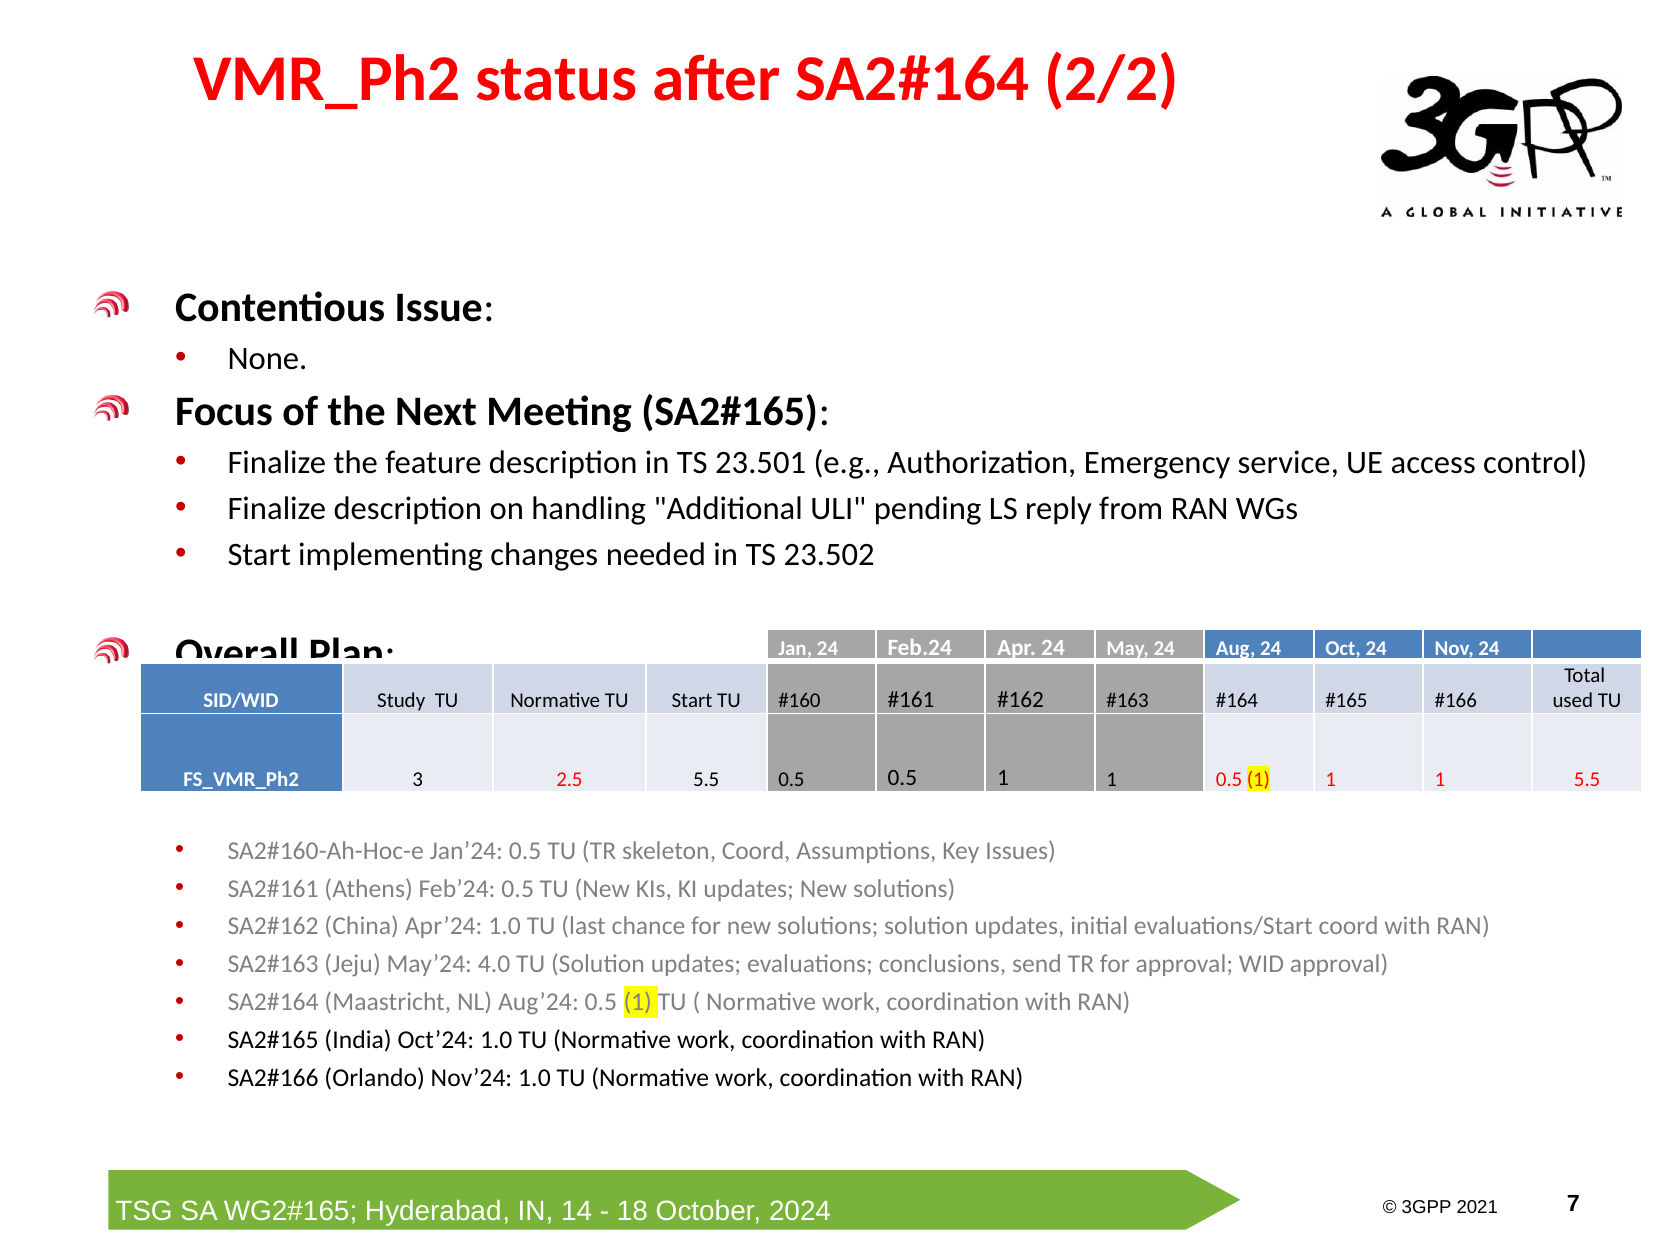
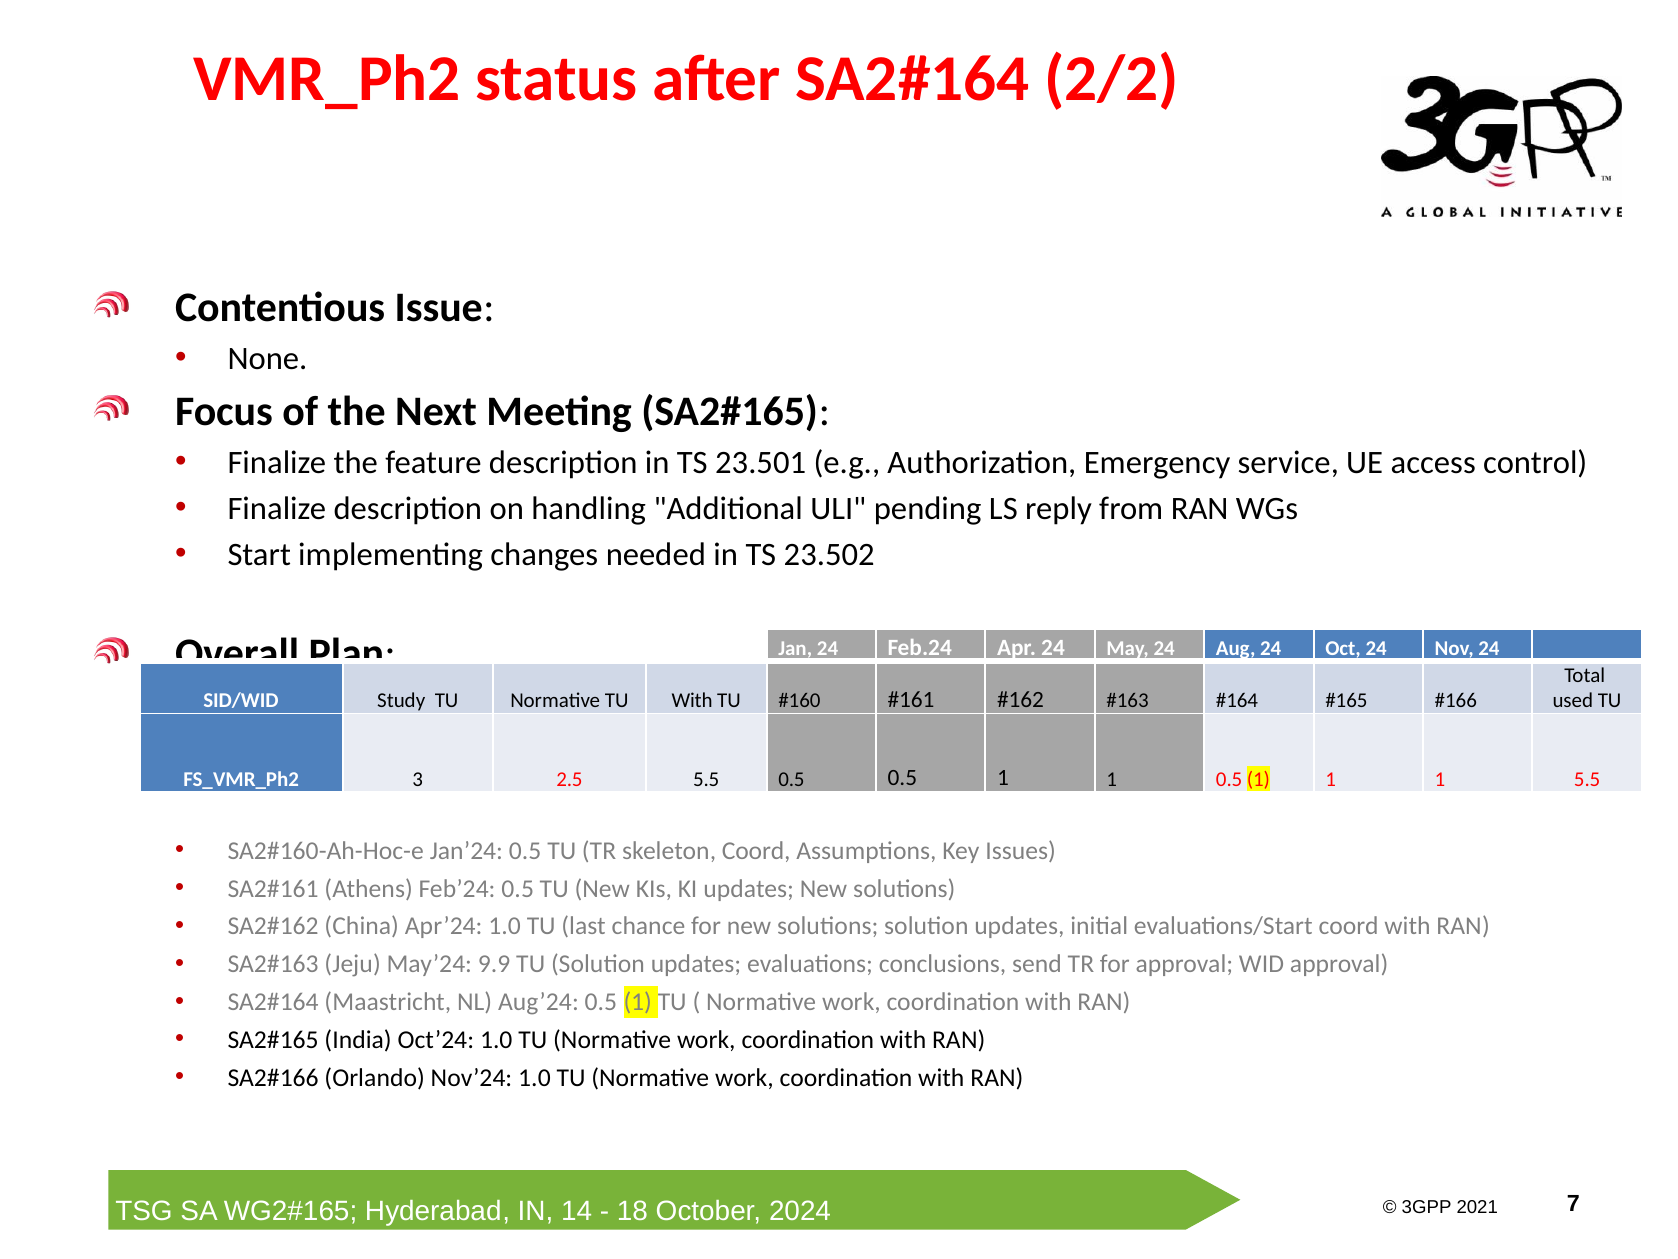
TU Start: Start -> With (692, 701)
4.0: 4.0 -> 9.9 (494, 964)
